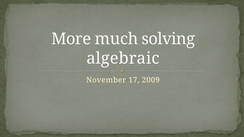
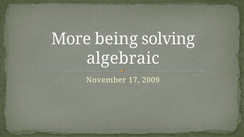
much: much -> being (116, 39)
